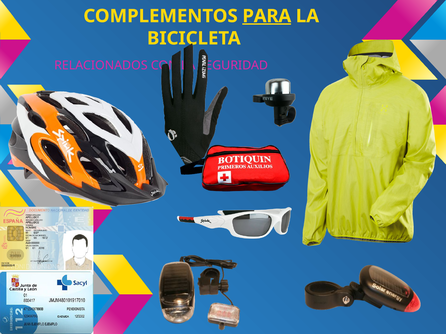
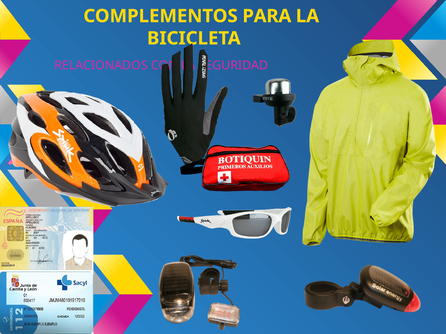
PARA underline: present -> none (267, 16)
